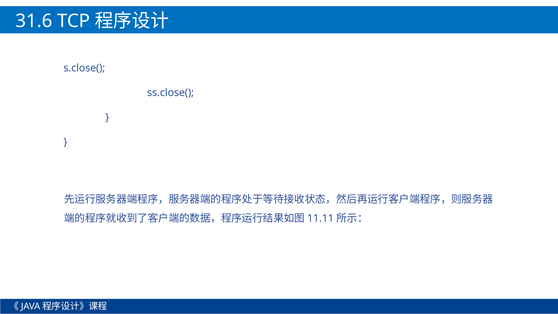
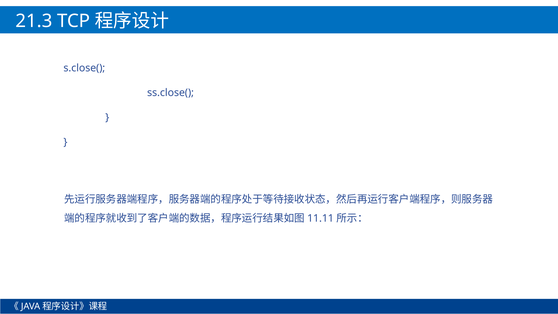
31.6: 31.6 -> 21.3 (34, 21)
